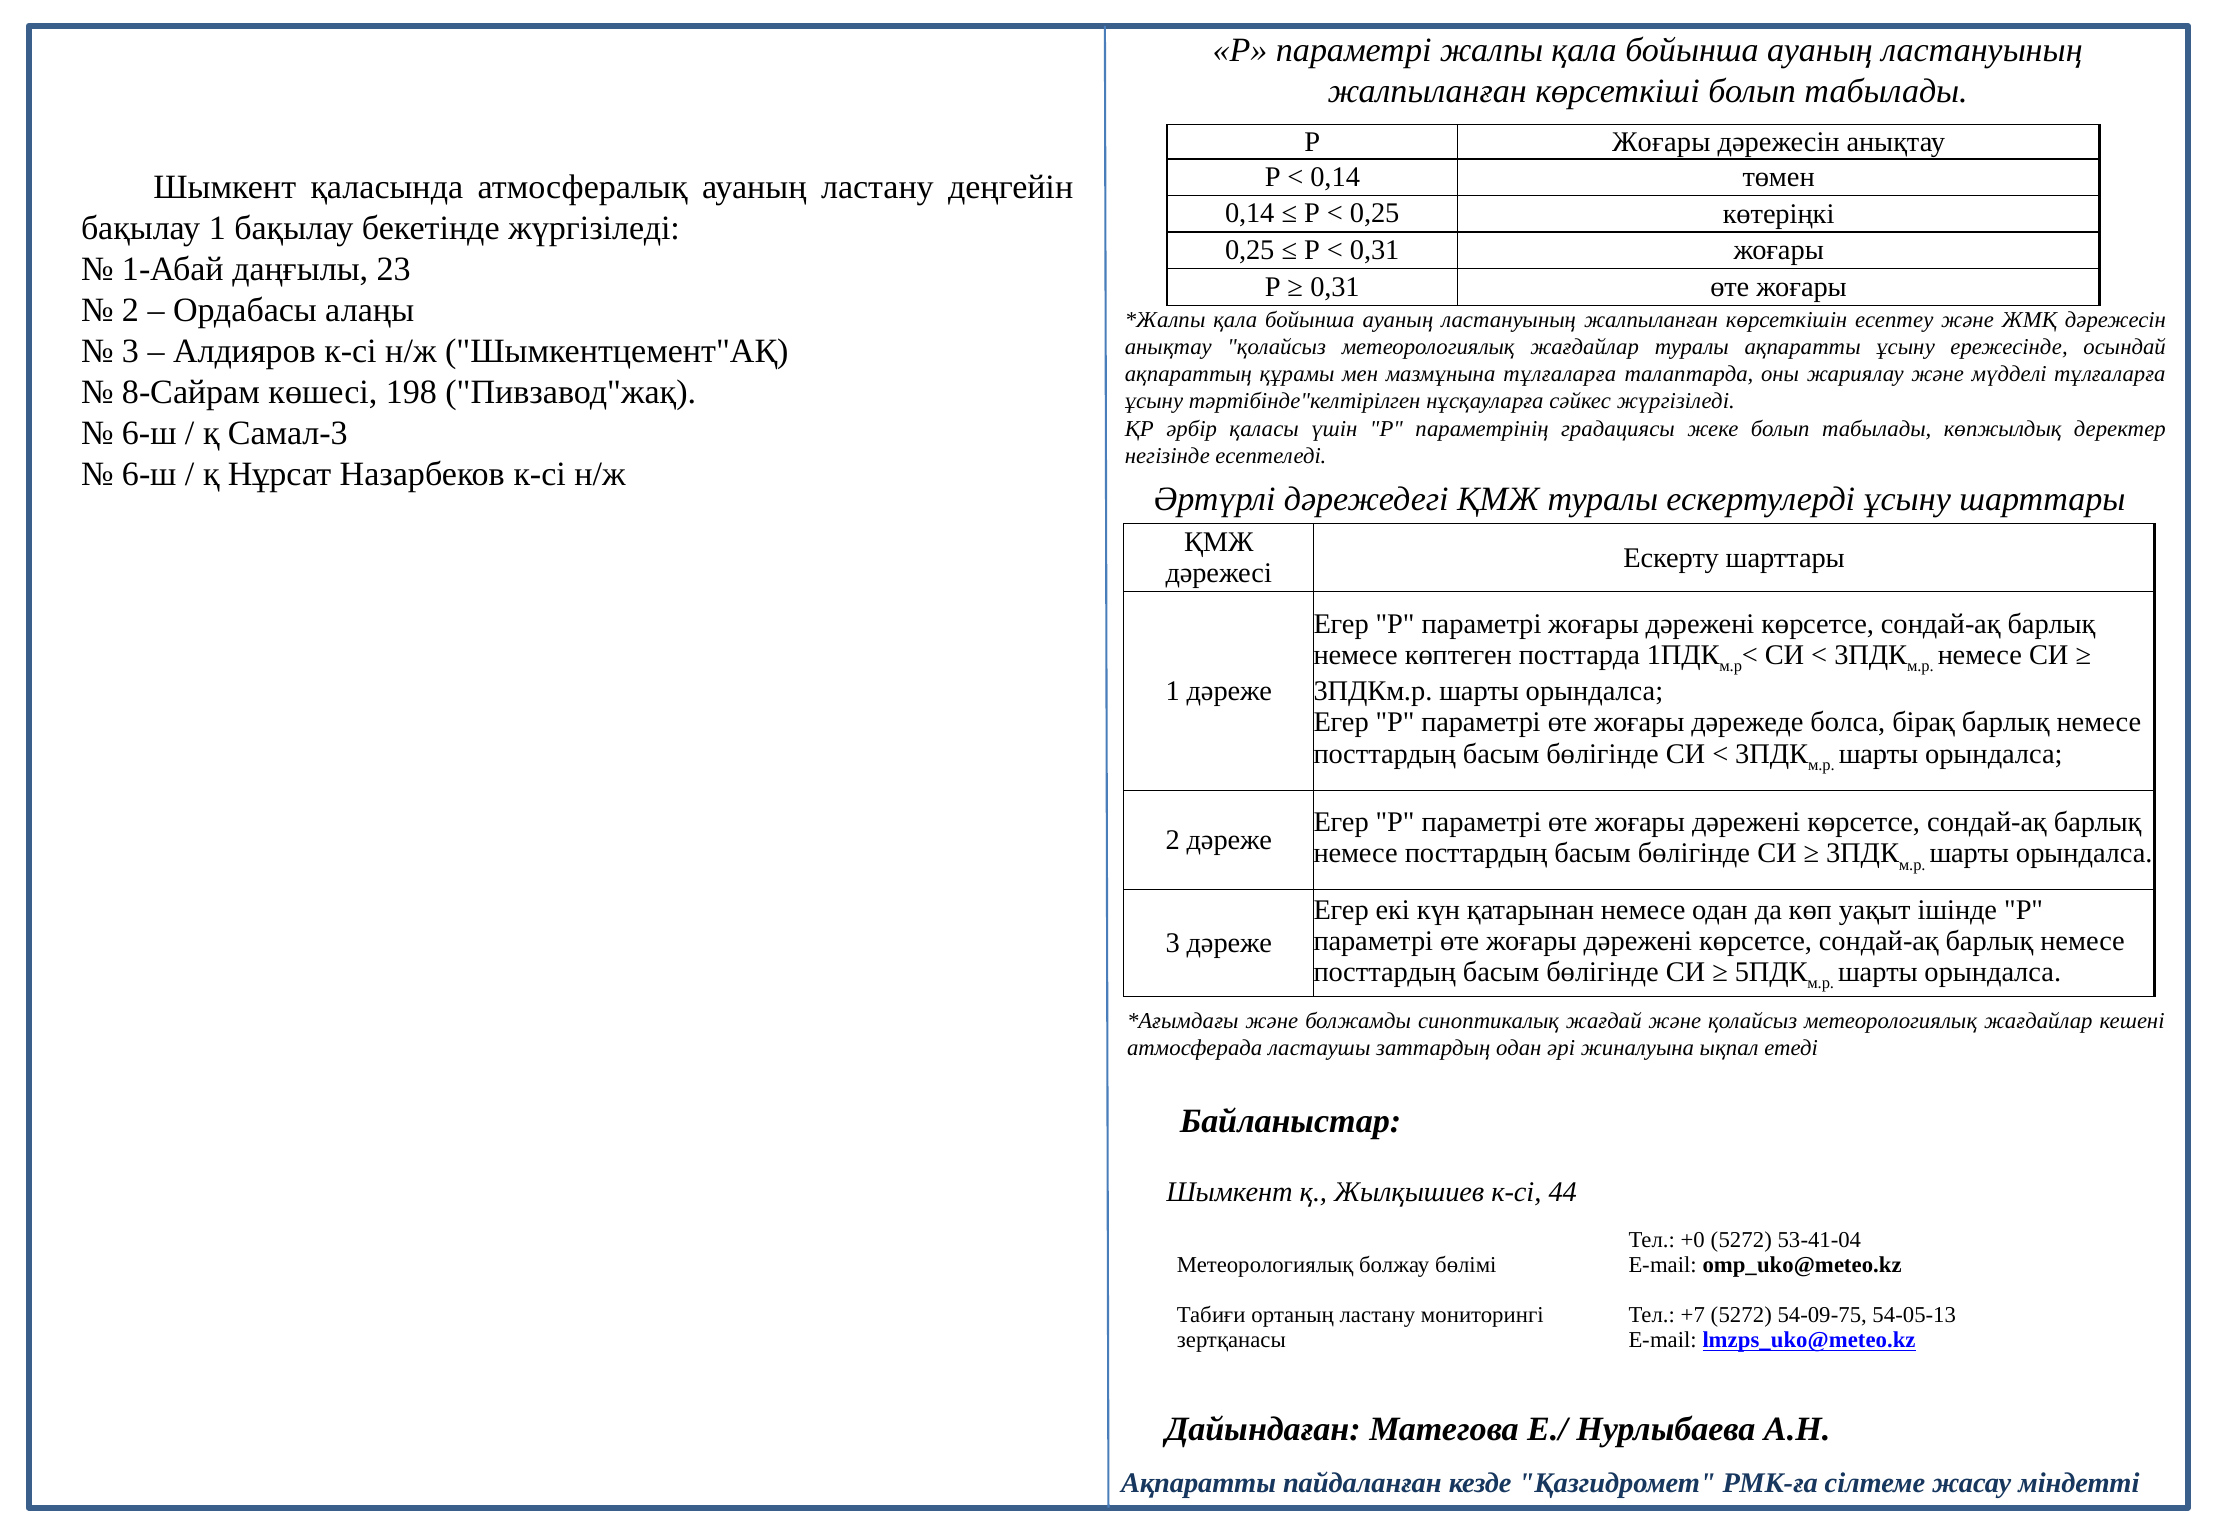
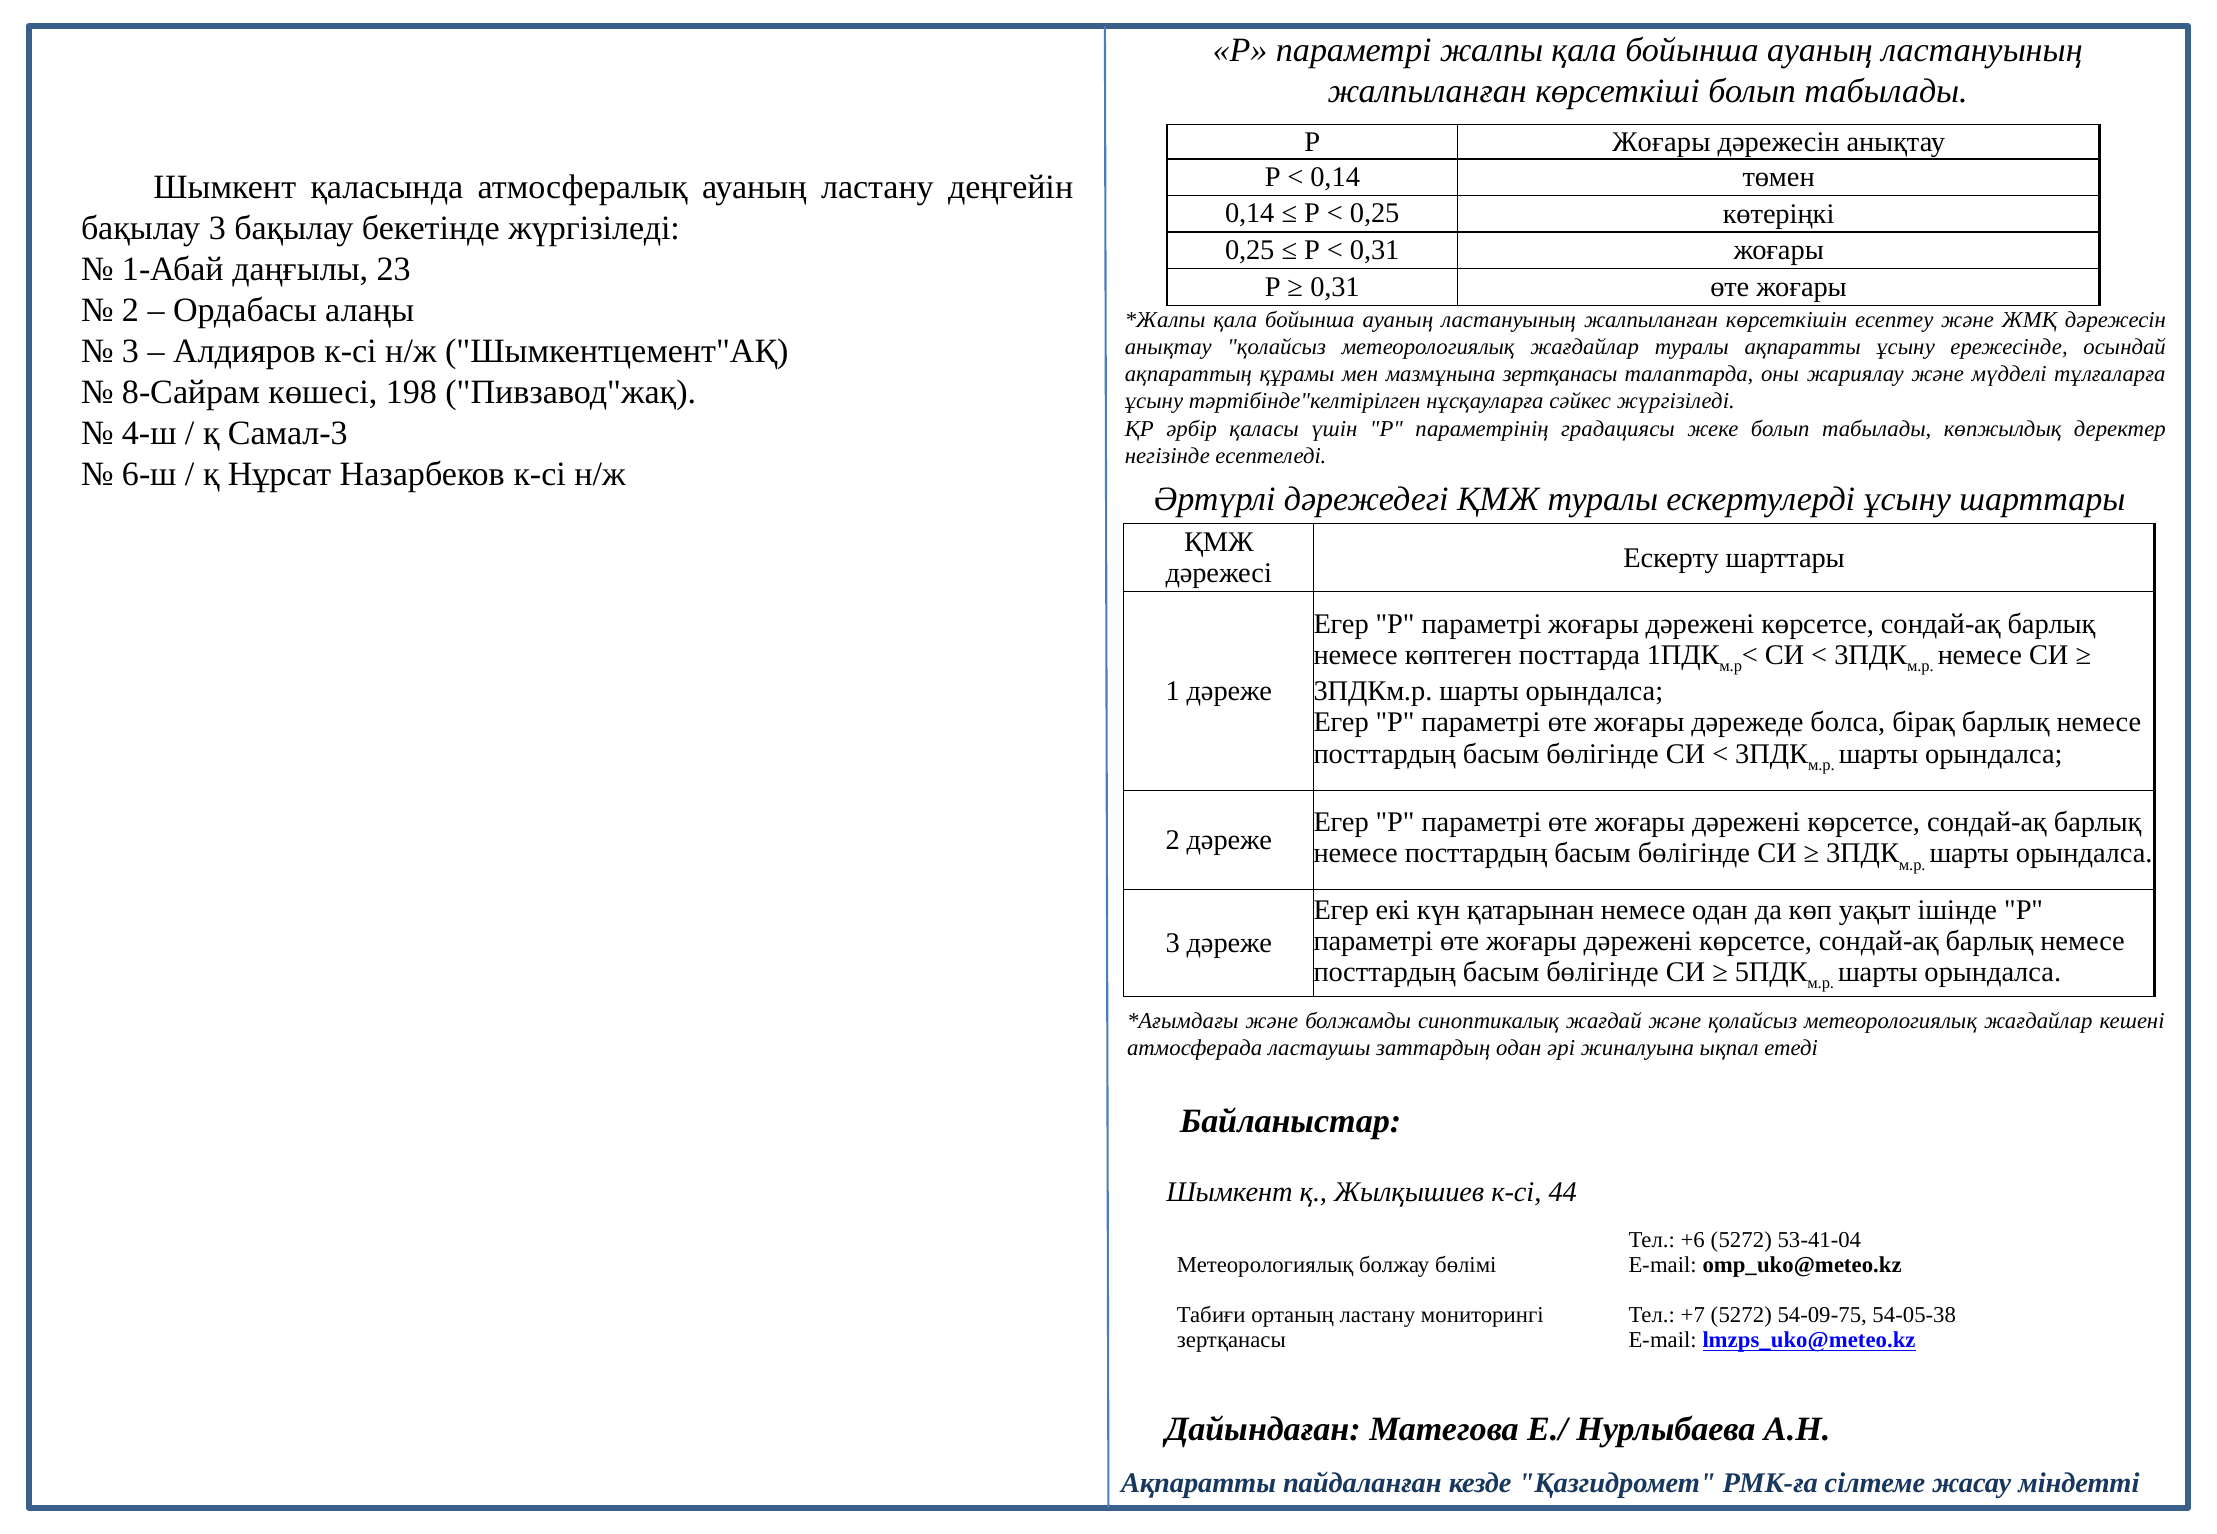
бақылау 1: 1 -> 3 (217, 229)
мазмұнына тұлғаларға: тұлғаларға -> зертқанасы (1560, 374)
6-ш: 6-ш -> 4-ш (149, 433)
+0: +0 -> +6 (1693, 1240)
54-05-13: 54-05-13 -> 54-05-38 (1914, 1316)
